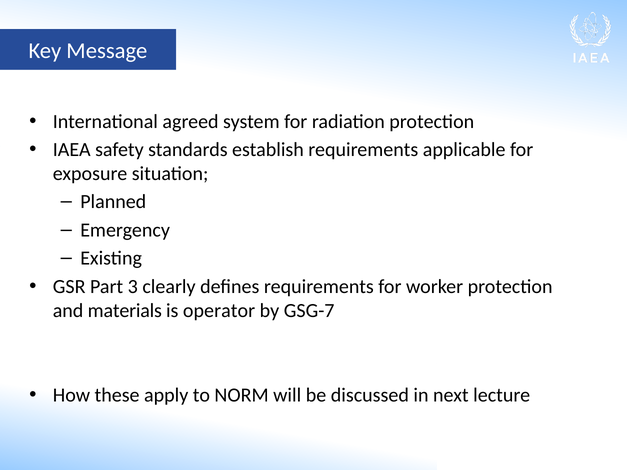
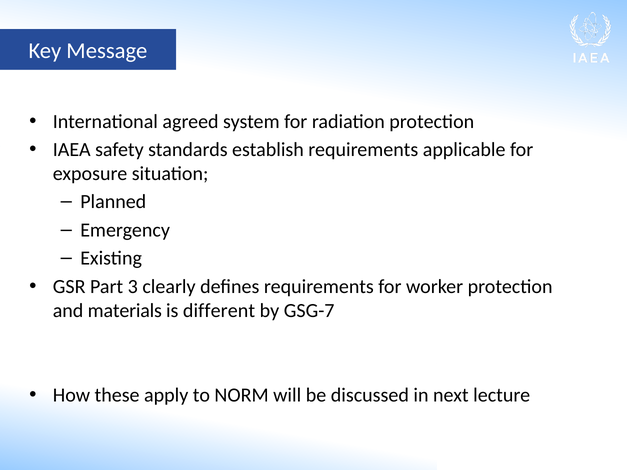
operator: operator -> different (219, 311)
